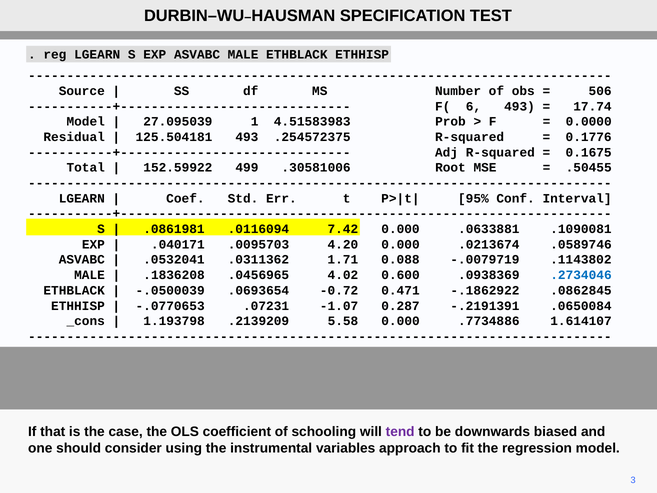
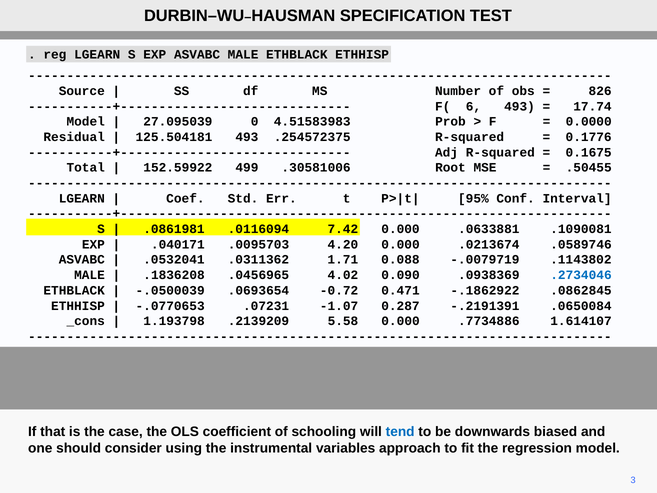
506: 506 -> 826 (600, 91)
1: 1 -> 0 (255, 122)
0.600: 0.600 -> 0.090 (401, 275)
tend colour: purple -> blue (400, 432)
